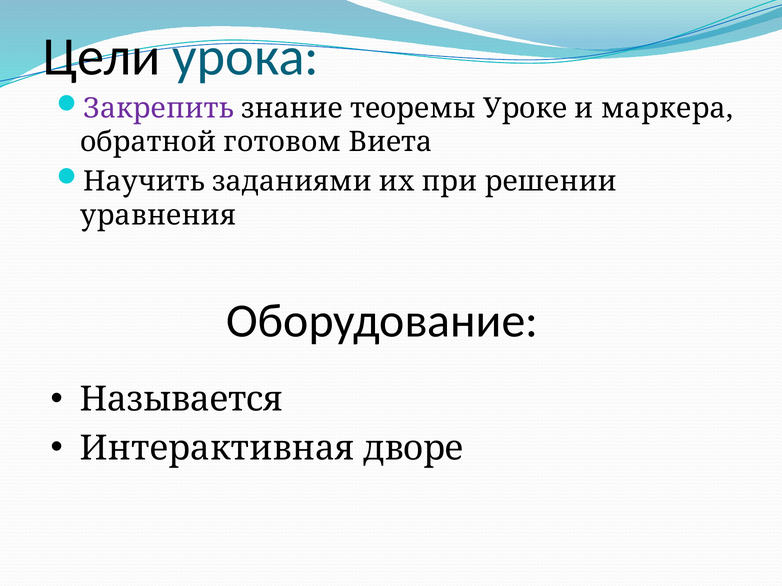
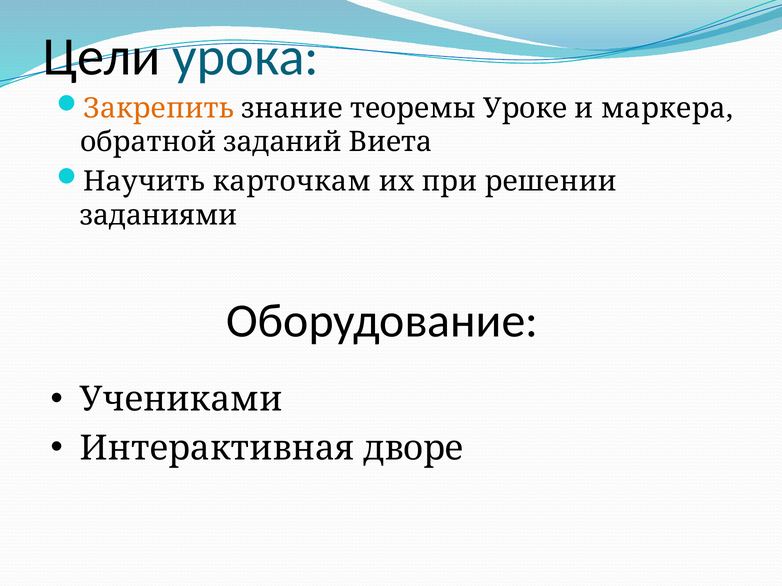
Закрепить colour: purple -> orange (159, 108)
готовом: готовом -> заданий (283, 142)
заданиями: заданиями -> карточкам (292, 182)
уравнения: уравнения -> заданиями (159, 216)
Называется: Называется -> Учениками (181, 400)
